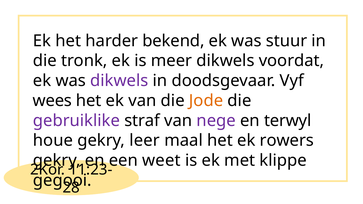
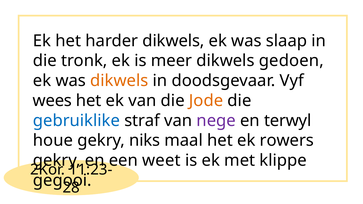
harder bekend: bekend -> dikwels (173, 41)
stuur: stuur -> slaap (287, 41)
voordat: voordat -> gedoen (291, 61)
dikwels colour: purple -> orange (119, 81)
gebruiklike colour: purple -> blue (76, 121)
leer: leer -> niks (145, 141)
